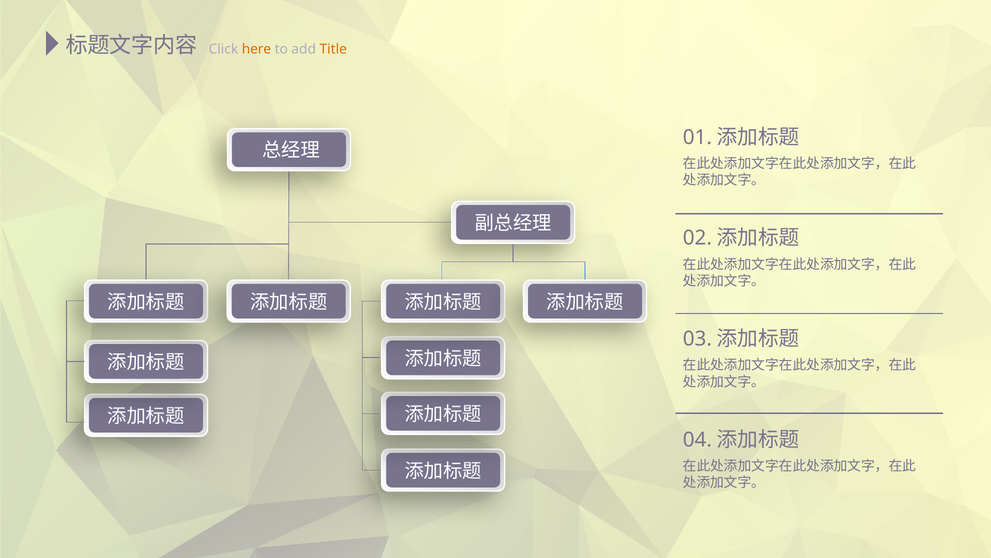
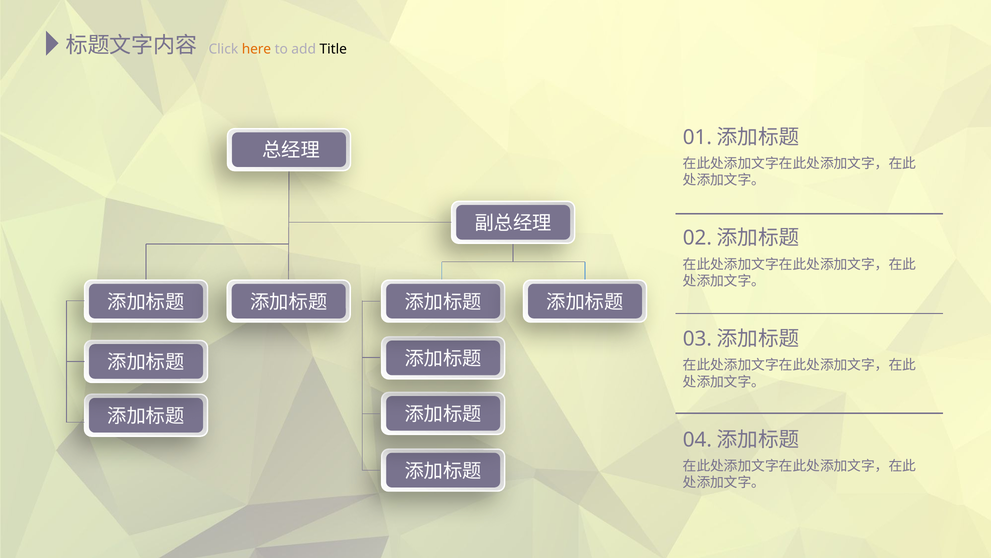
Title colour: orange -> black (333, 49)
